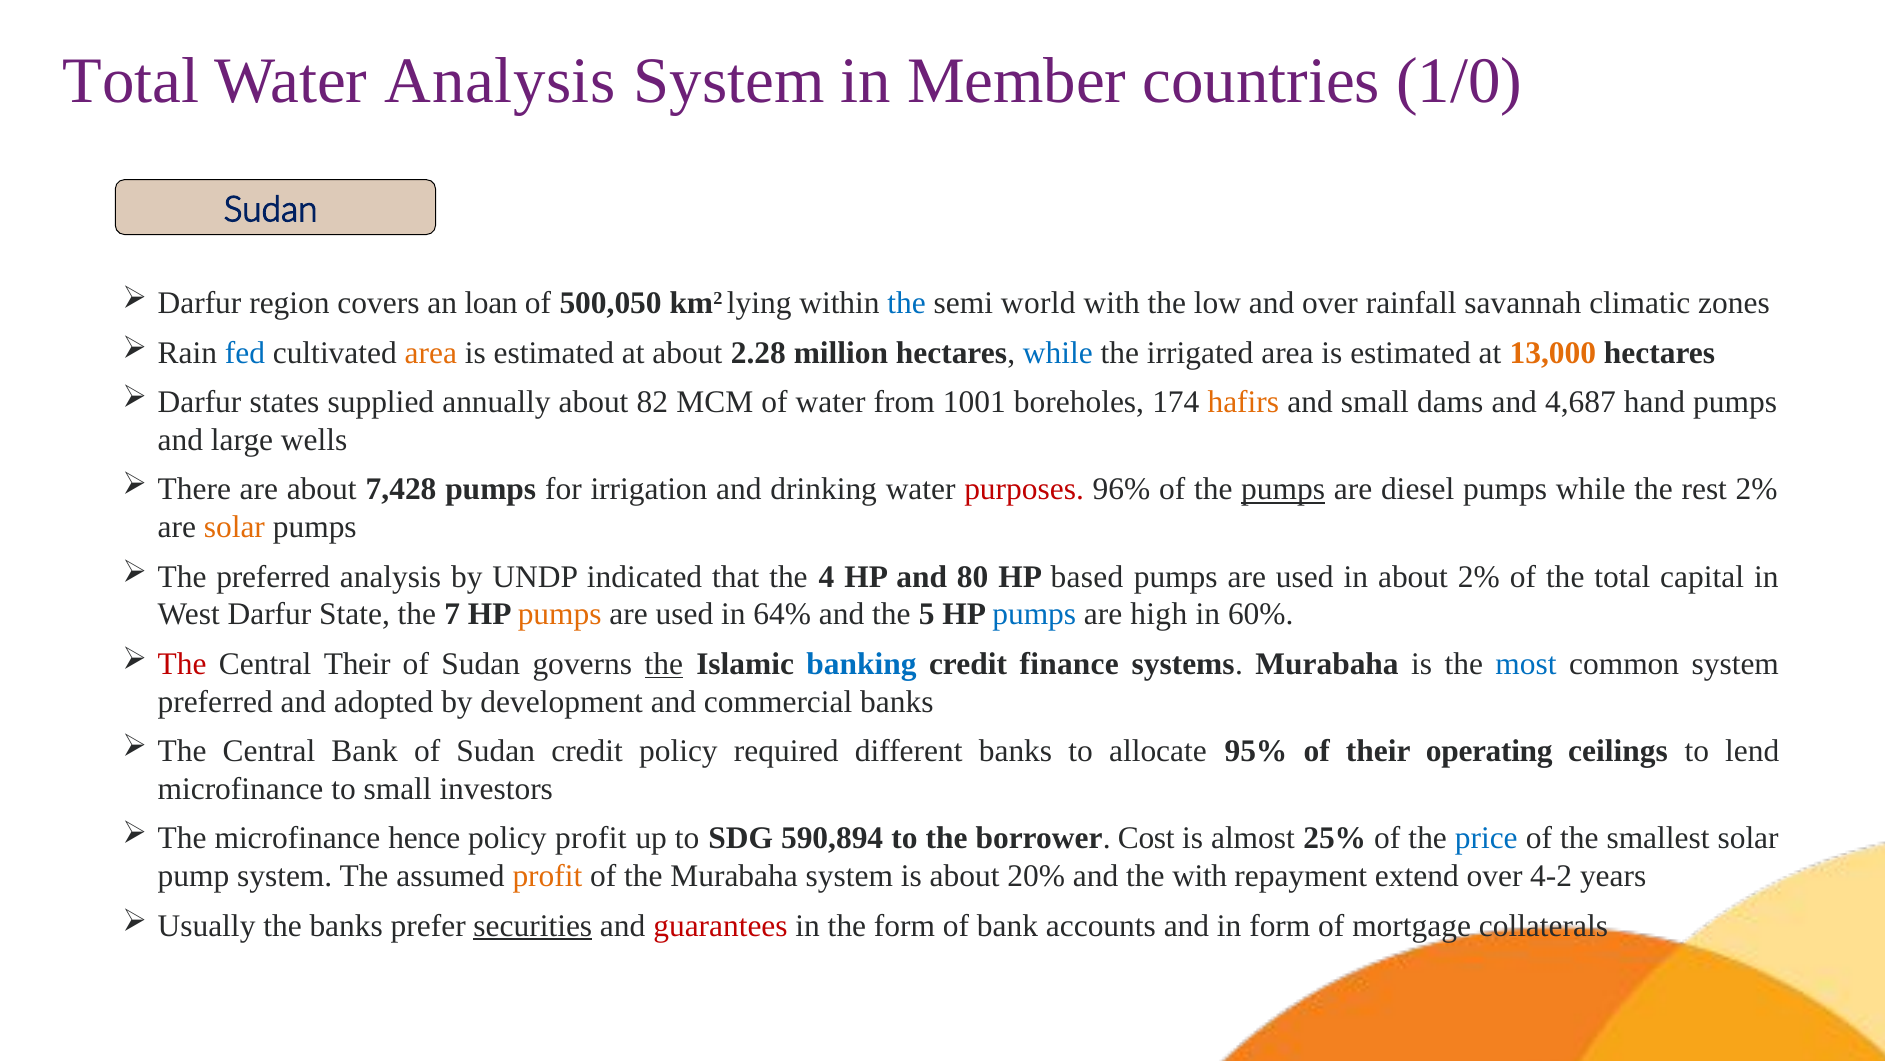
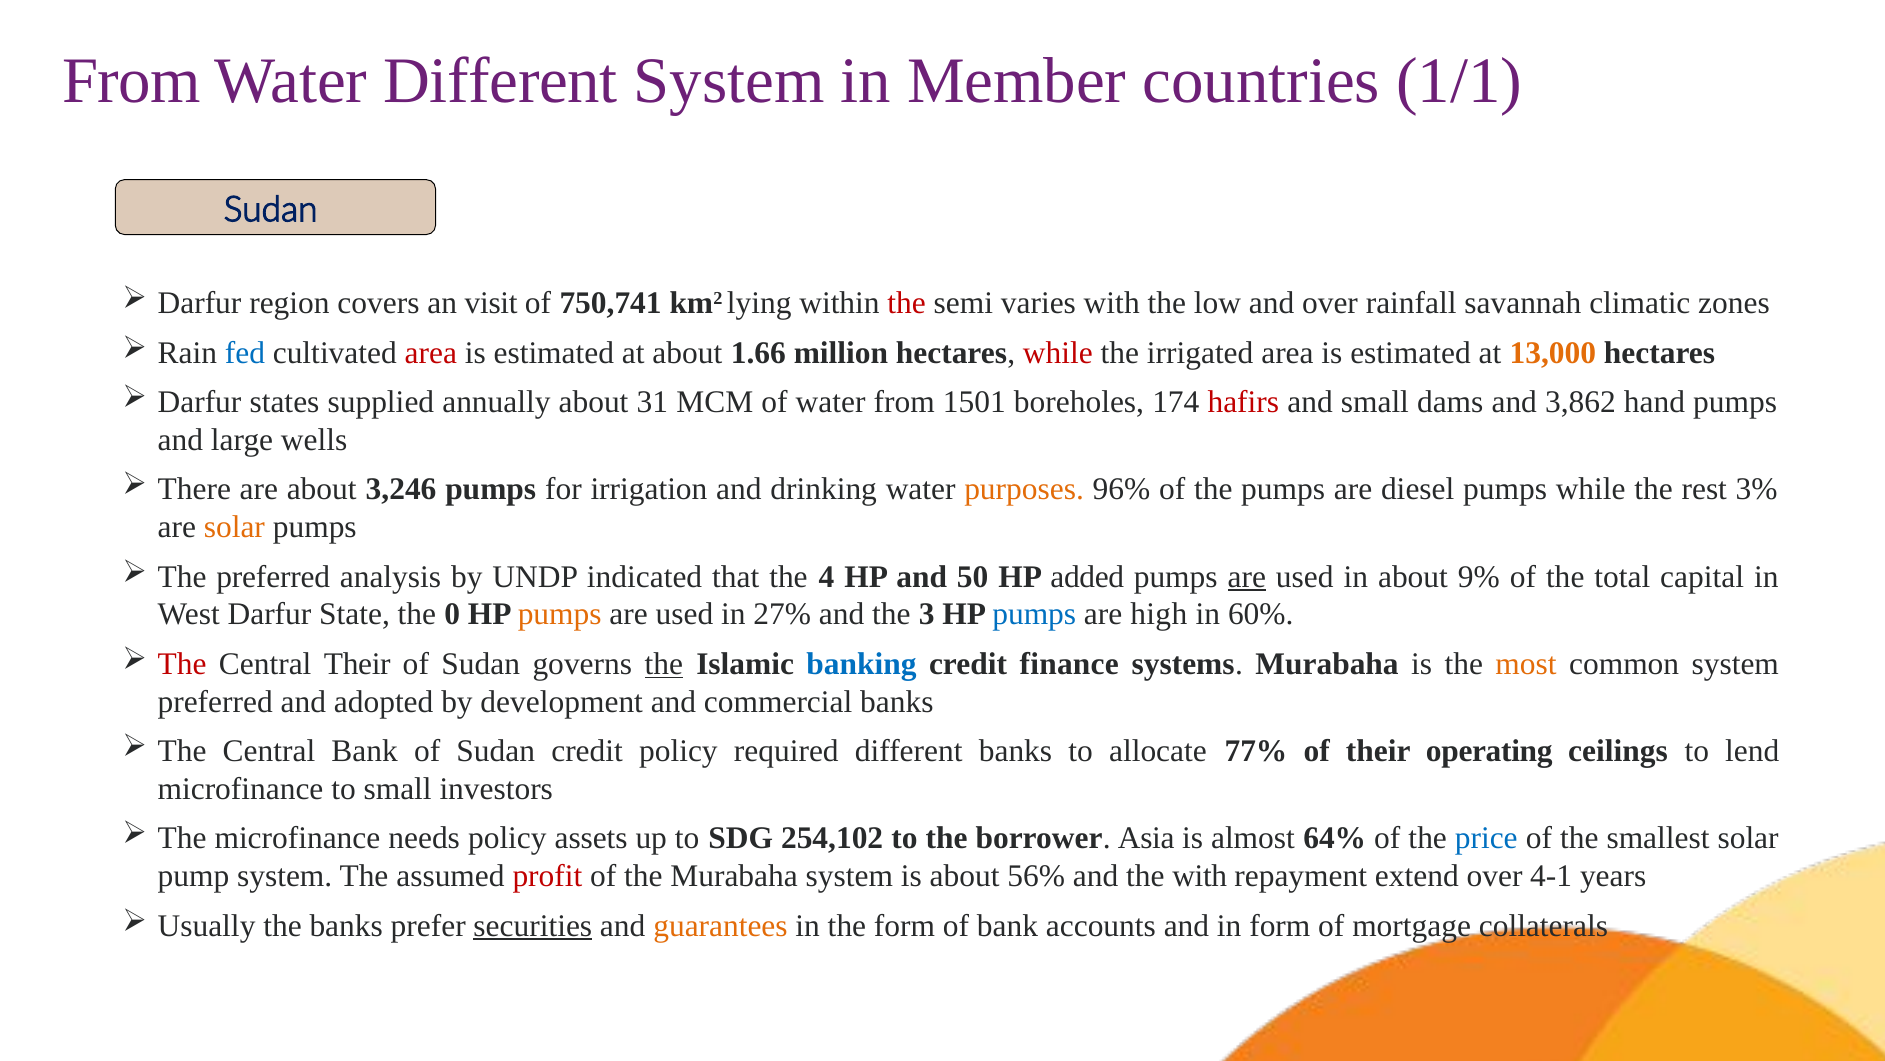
Total: Total -> From (131, 81)
Water Analysis: Analysis -> Different (501, 81)
1/0: 1/0 -> 1/1 (1459, 81)
loan: loan -> visit (491, 303)
500,050: 500,050 -> 750,741 (611, 303)
the colour: blue -> red (907, 303)
world: world -> varies (1038, 303)
area colour: orange -> red (431, 353)
2.28: 2.28 -> 1.66 (758, 353)
while colour: blue -> red (1058, 353)
82: 82 -> 31 (652, 402)
1001: 1001 -> 1501 (974, 402)
hafirs colour: orange -> red (1243, 402)
4,687: 4,687 -> 3,862 (1580, 402)
7,428: 7,428 -> 3,246 (401, 489)
purposes colour: red -> orange (1024, 489)
pumps underline: present -> none (1283, 489)
rest 2%: 2% -> 3% (1757, 489)
80: 80 -> 50 (973, 577)
based: based -> added (1087, 577)
are underline: none -> present (1247, 577)
about 2%: 2% -> 9% (1479, 577)
7: 7 -> 0 (452, 614)
64%: 64% -> 27% (782, 614)
5: 5 -> 3 (927, 614)
most colour: blue -> orange (1526, 664)
95%: 95% -> 77% (1256, 751)
hence: hence -> needs (424, 838)
policy profit: profit -> assets (591, 838)
590,894: 590,894 -> 254,102 (832, 838)
Cost: Cost -> Asia (1146, 838)
25%: 25% -> 64% (1335, 838)
profit colour: orange -> red (547, 876)
20%: 20% -> 56% (1036, 876)
4-2: 4-2 -> 4-1 (1551, 876)
guarantees colour: red -> orange (720, 926)
